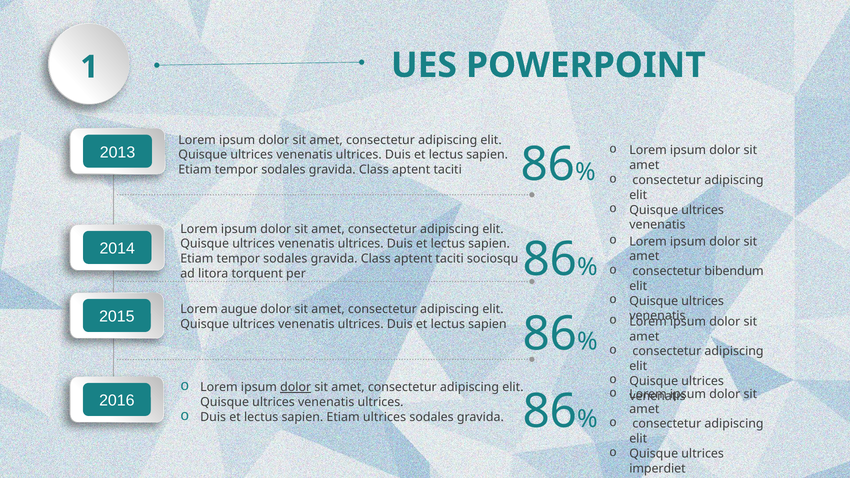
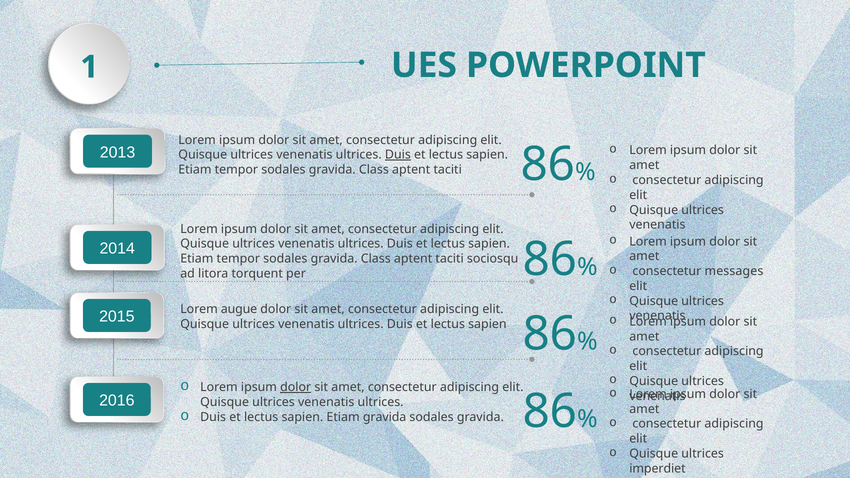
Duis underline: none -> present (398, 155)
bibendum: bibendum -> messages (734, 271)
Etiam ultrices: ultrices -> gravida (385, 417)
